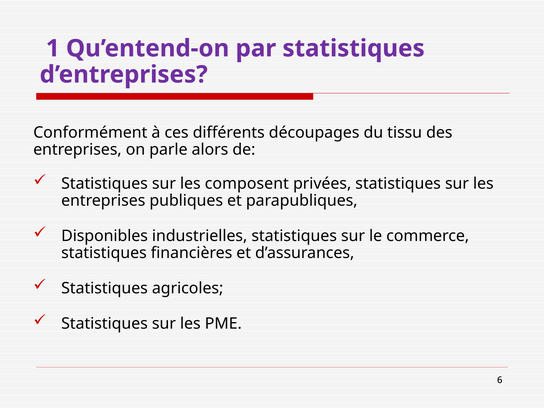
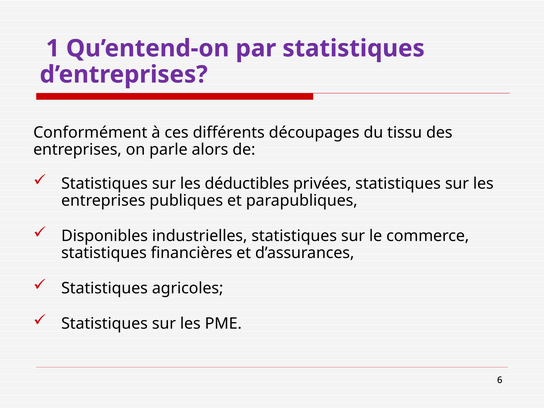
composent: composent -> déductibles (247, 184)
